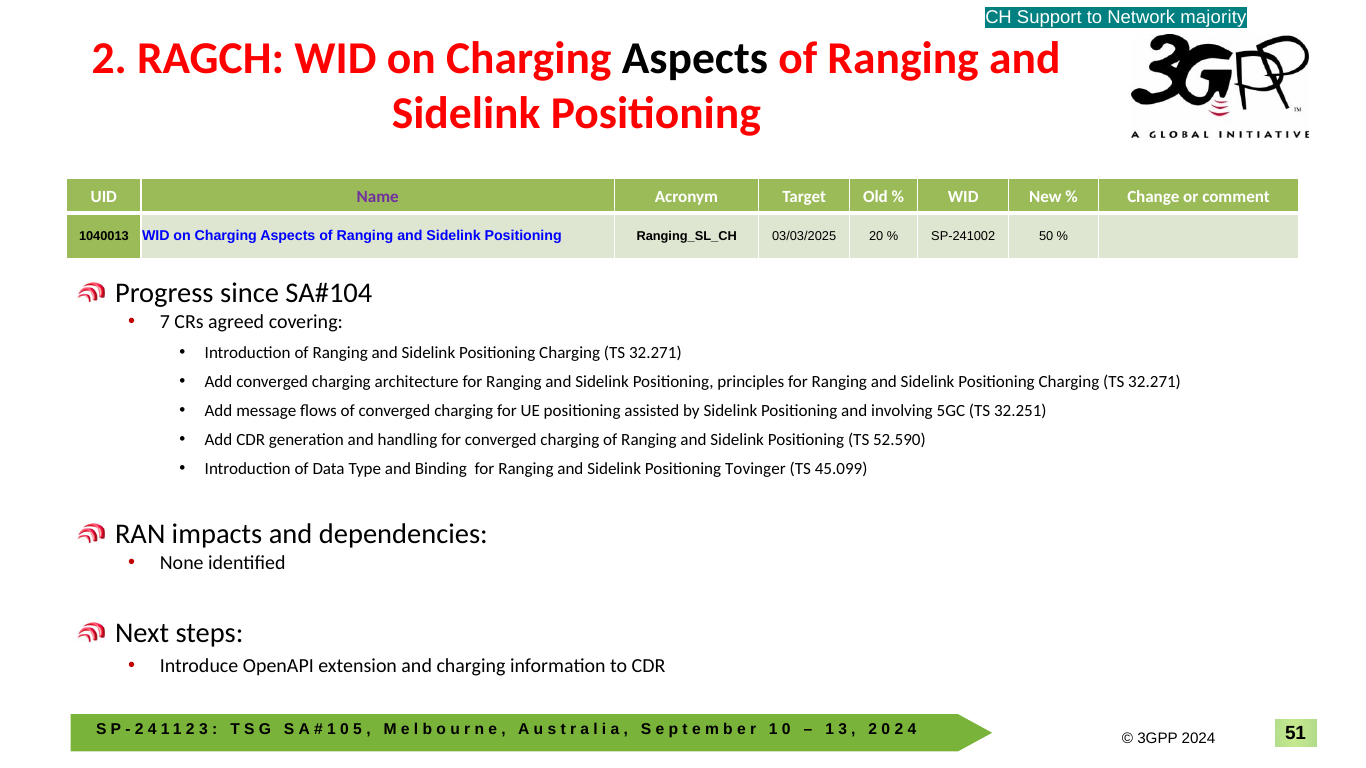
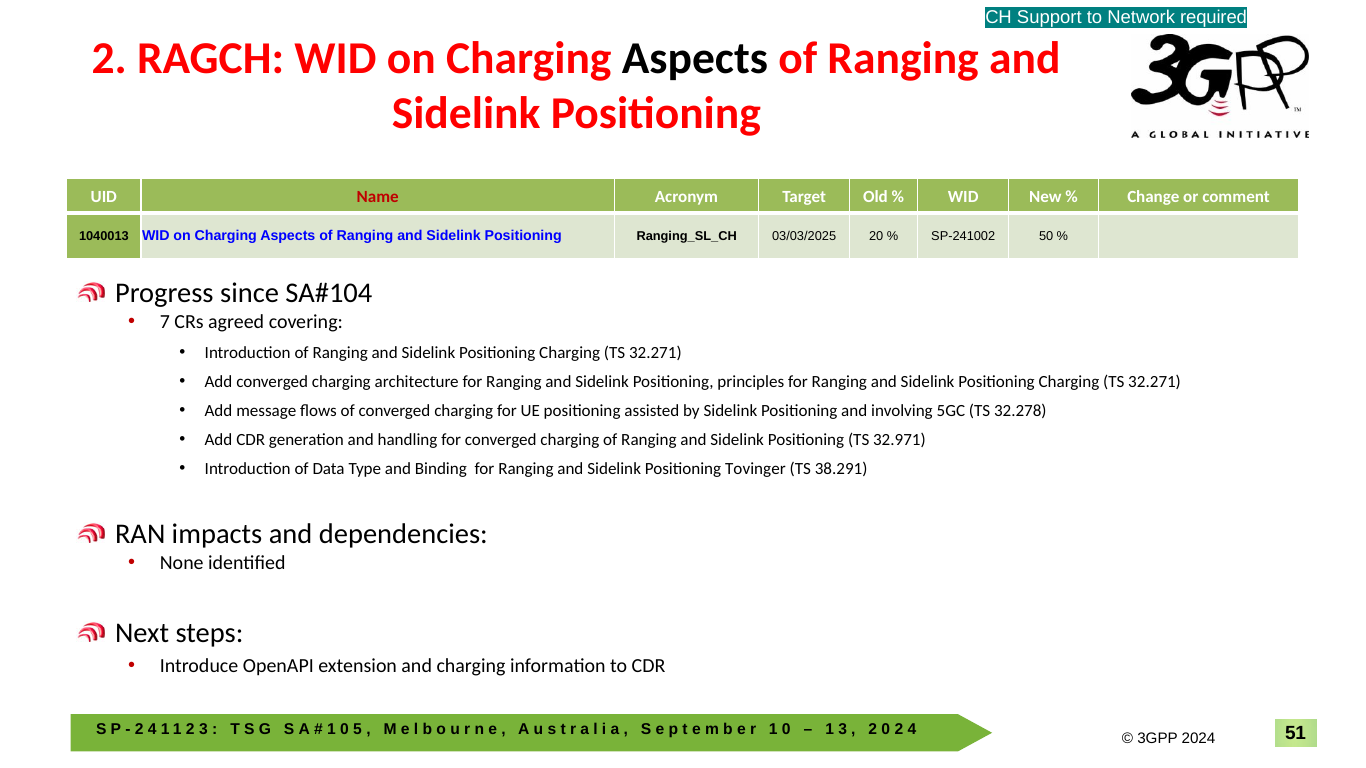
majority: majority -> required (1214, 17)
Name colour: purple -> red (378, 197)
32.251: 32.251 -> 32.278 (1020, 411)
52.590: 52.590 -> 32.971 (899, 440)
45.099: 45.099 -> 38.291 (841, 469)
